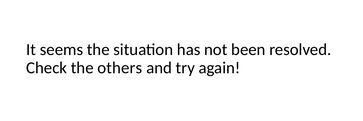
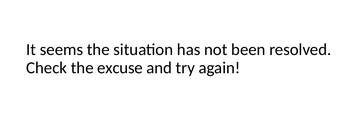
others: others -> excuse (120, 68)
